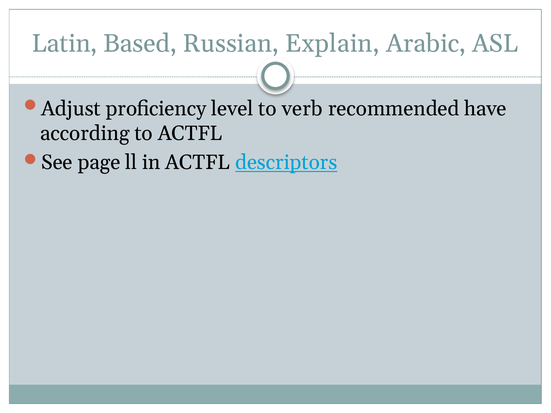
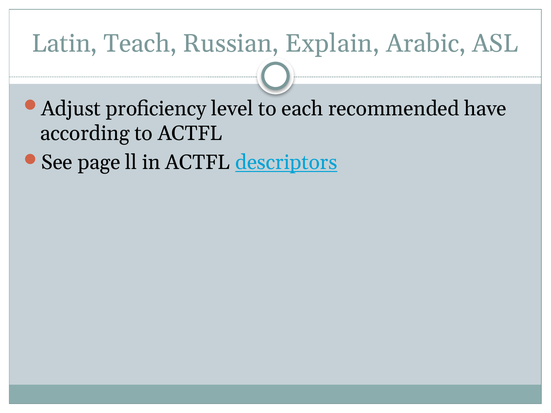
Based: Based -> Teach (140, 43)
verb: verb -> each (302, 109)
